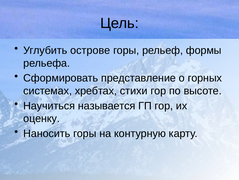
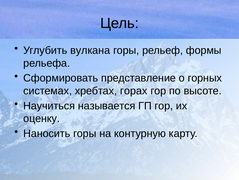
острове: острове -> вулкана (90, 50)
стихи: стихи -> горах (134, 91)
